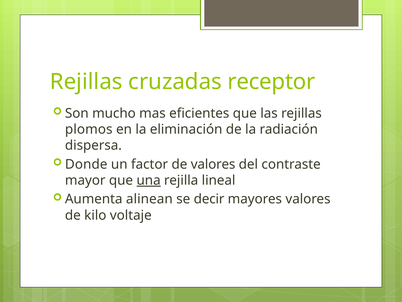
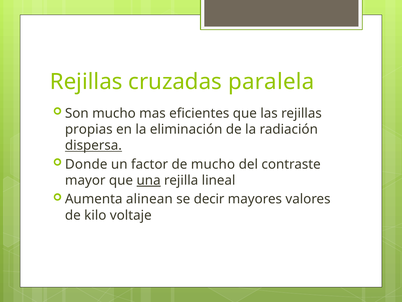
receptor: receptor -> paralela (271, 82)
plomos: plomos -> propias (89, 129)
dispersa underline: none -> present (93, 145)
de valores: valores -> mucho (213, 164)
